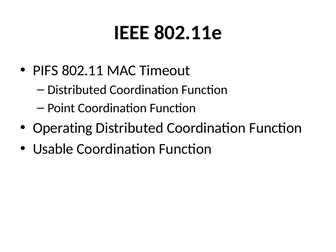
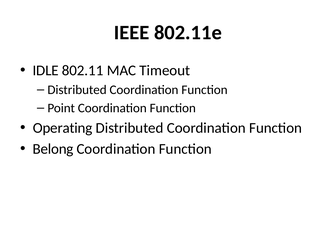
PIFS: PIFS -> IDLE (46, 70)
Usable: Usable -> Belong (53, 149)
